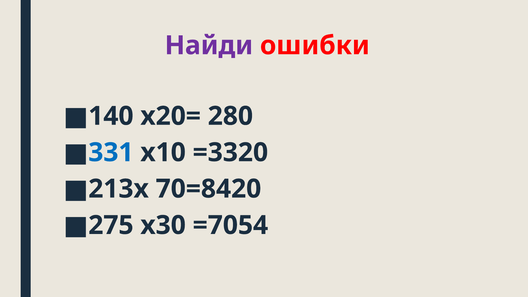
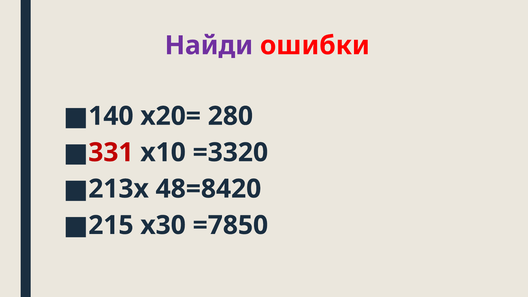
331 colour: blue -> red (111, 152)
70=8420: 70=8420 -> 48=8420 (208, 189)
275: 275 -> 215 (111, 225)
=7054: =7054 -> =7850 (230, 225)
